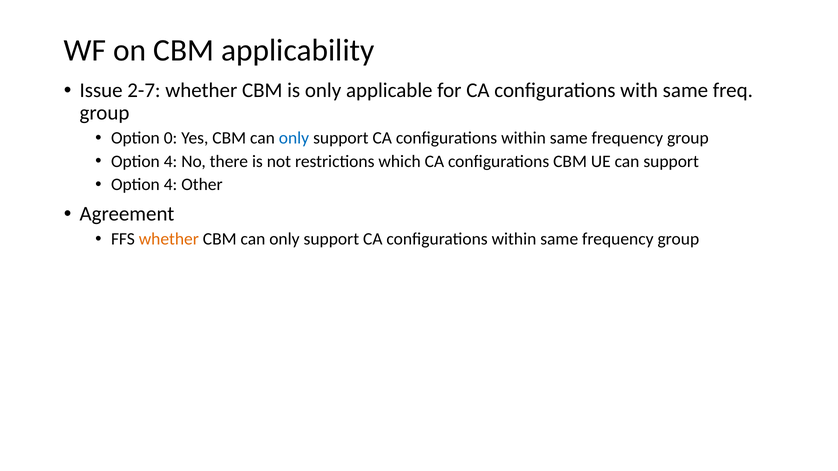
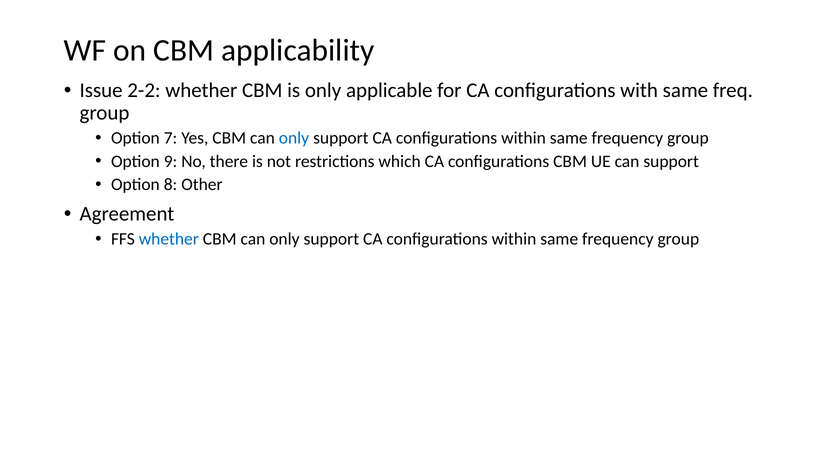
2-7: 2-7 -> 2-2 (144, 91)
0: 0 -> 7 (171, 138)
4: 4 -> 9 (171, 162)
4: 4 -> 8 (171, 185)
whether colour: orange -> blue (169, 239)
